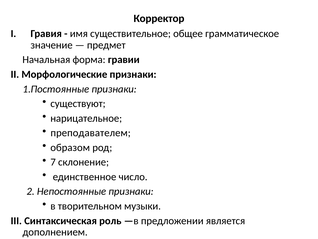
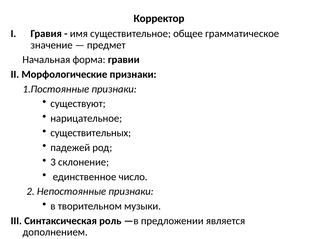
преподавателем: преподавателем -> существительных (91, 133)
образом: образом -> падежей (70, 147)
7: 7 -> 3 (53, 162)
